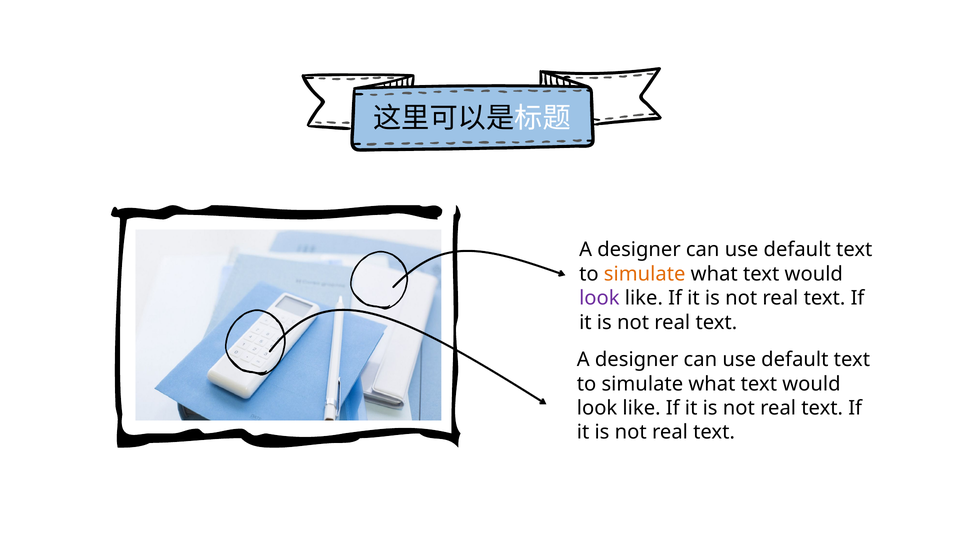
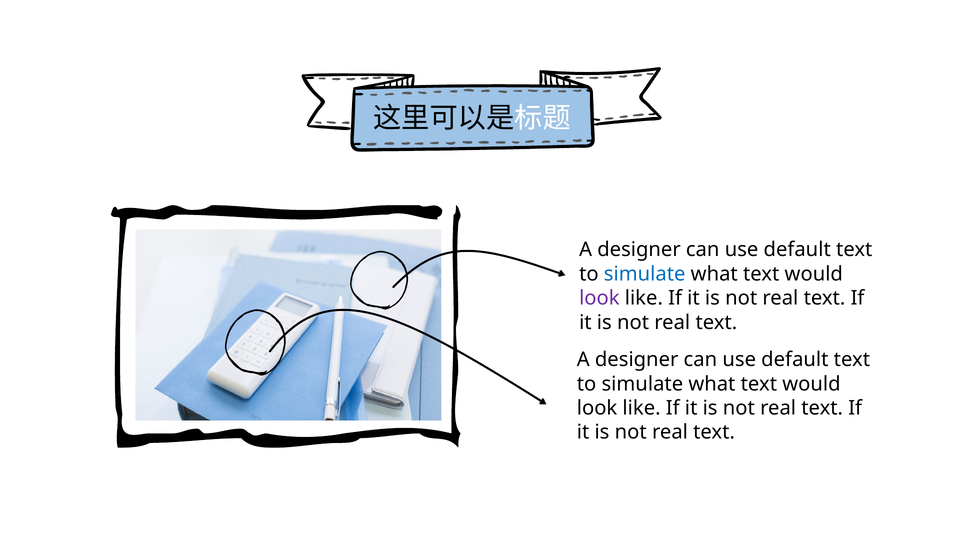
simulate colour: orange -> blue (645, 274)
